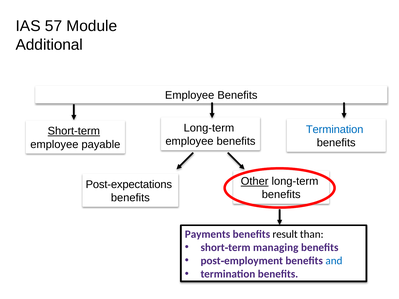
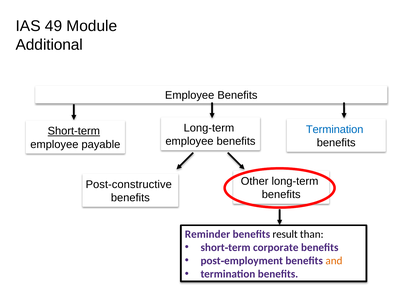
57: 57 -> 49 (54, 26)
Other underline: present -> none (255, 181)
Post-expectations: Post-expectations -> Post-constructive (129, 185)
Payments: Payments -> Reminder (208, 234)
managing: managing -> corporate (276, 248)
and colour: blue -> orange (334, 261)
